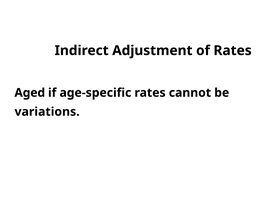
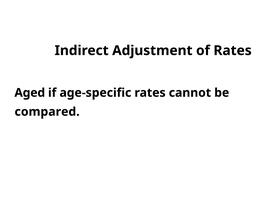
variations: variations -> compared (47, 112)
